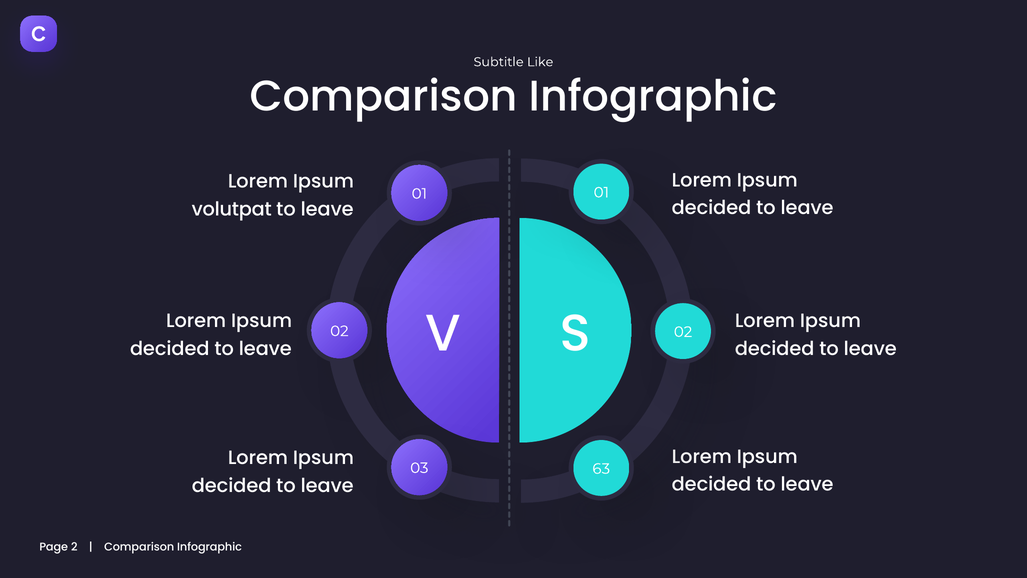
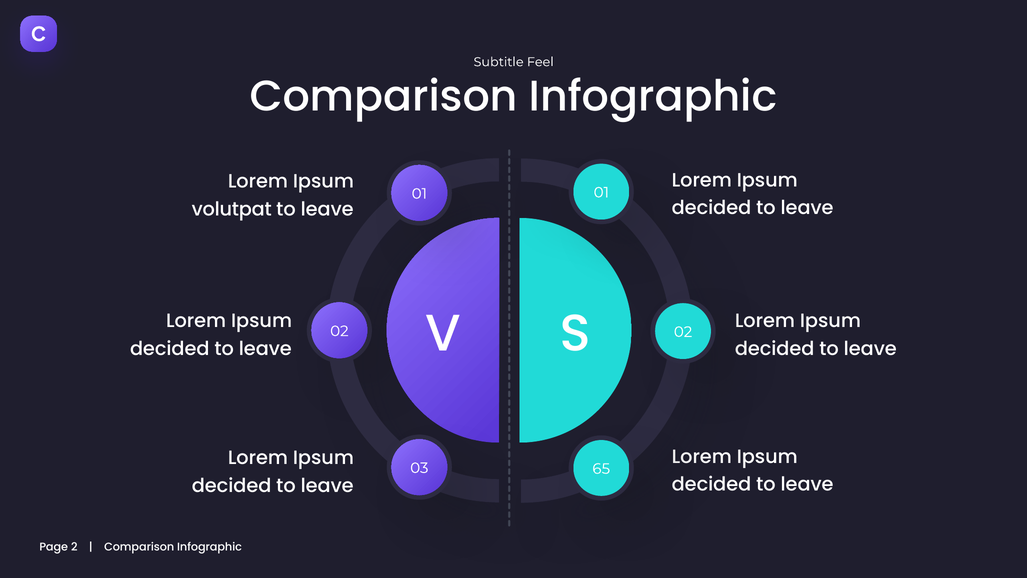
Like: Like -> Feel (540, 62)
63: 63 -> 65 (601, 469)
